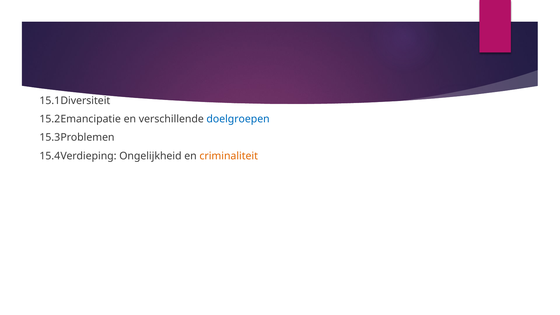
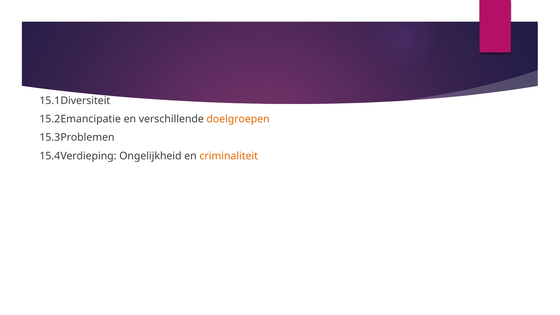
doelgroepen colour: blue -> orange (238, 119)
